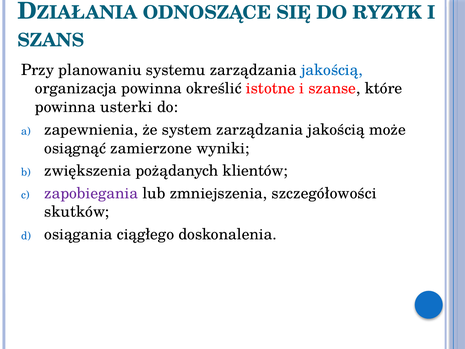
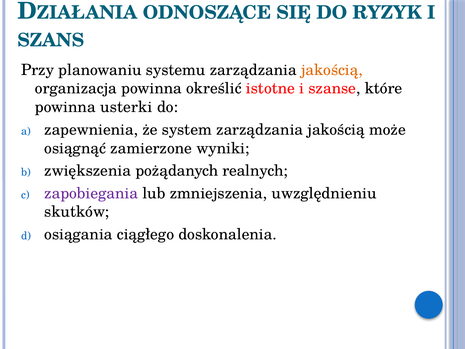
jakością colour: blue -> orange (332, 70)
klientów: klientów -> realnych (255, 171)
szczegółowości: szczegółowości -> uwzględnieniu (324, 193)
